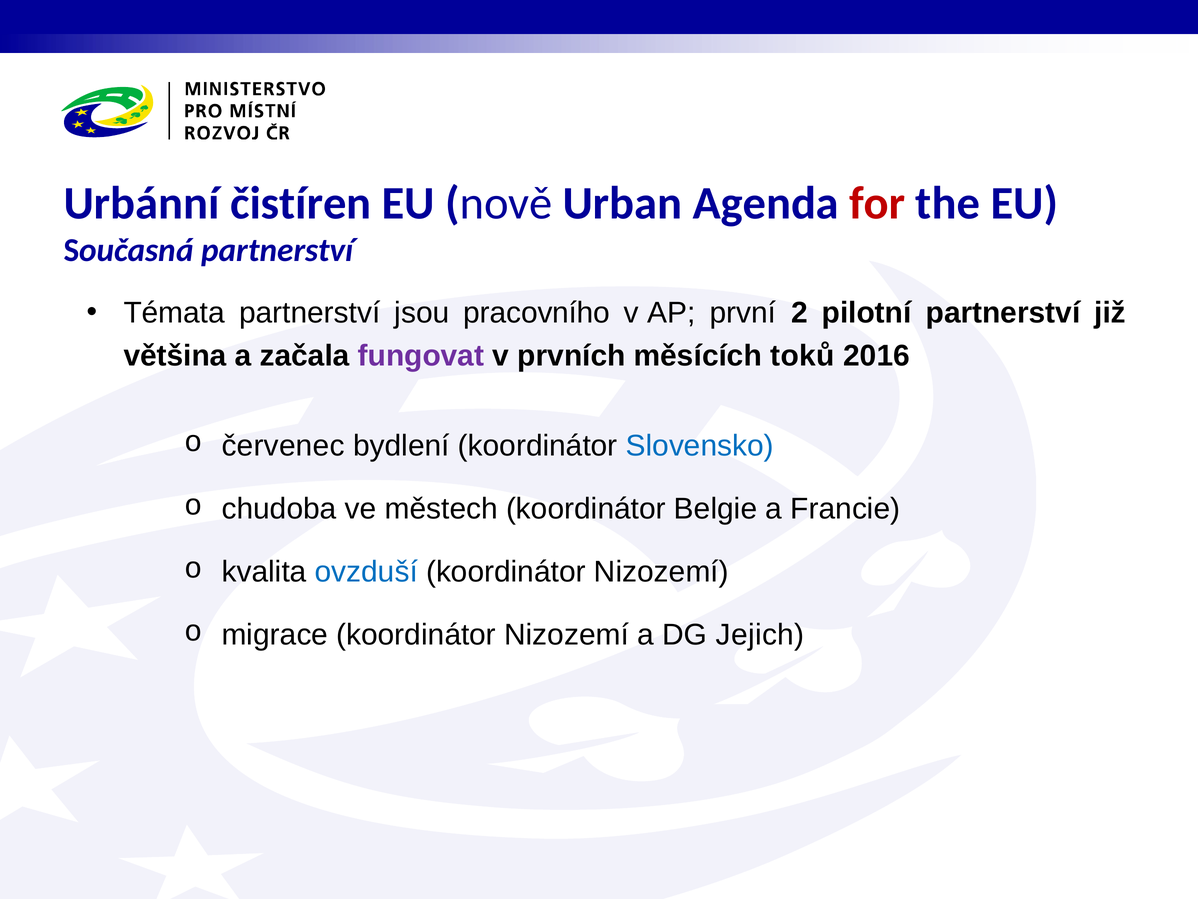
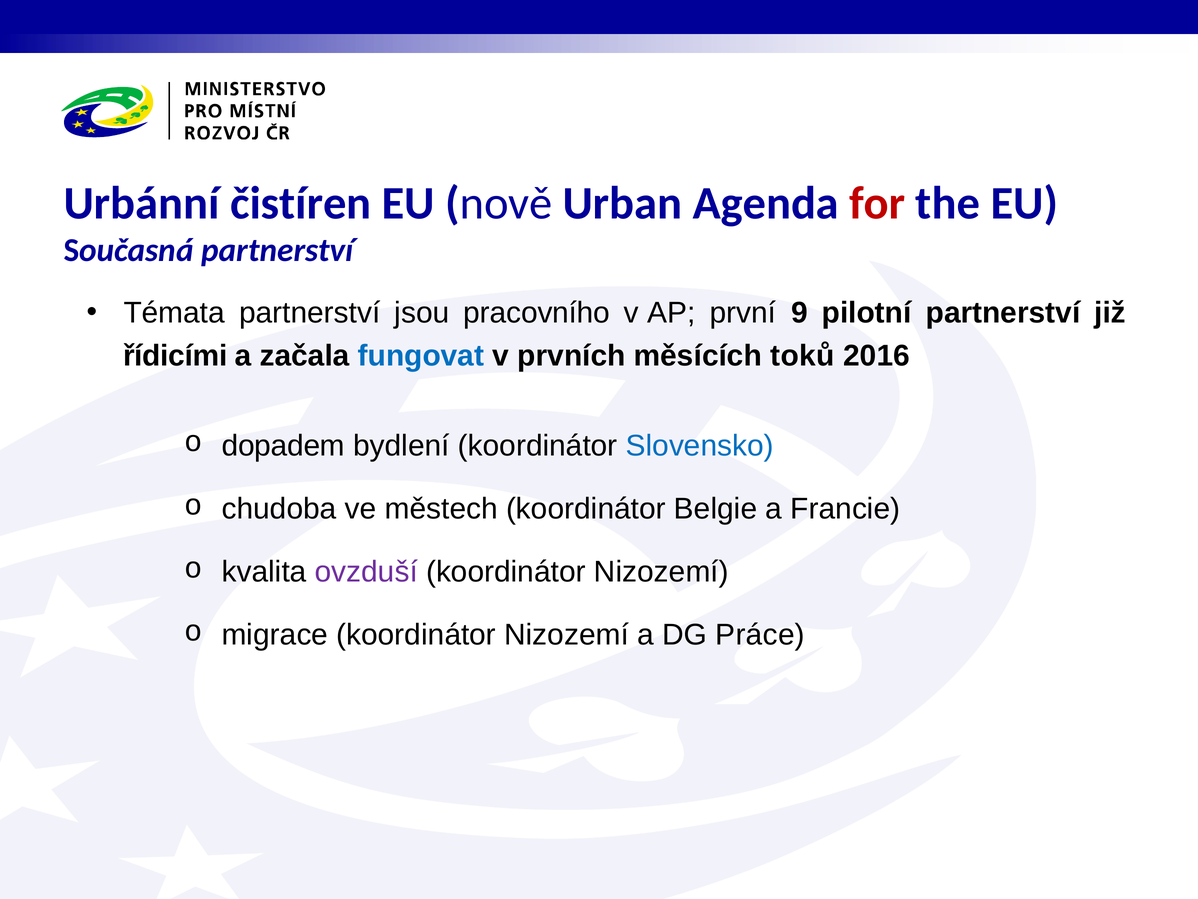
2: 2 -> 9 (799, 313)
většina: většina -> řídicími (175, 356)
fungovat colour: purple -> blue (421, 356)
červenec: červenec -> dopadem (283, 445)
ovzduší colour: blue -> purple (366, 572)
Jejich: Jejich -> Práce (760, 635)
